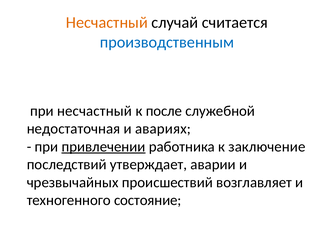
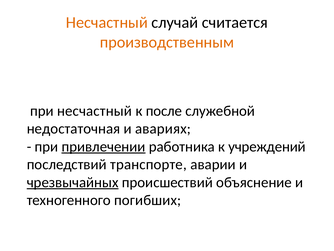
производственным colour: blue -> orange (167, 42)
заключение: заключение -> учреждений (267, 146)
утверждает: утверждает -> транспорте (148, 164)
чрезвычайных underline: none -> present (73, 182)
возглавляет: возглавляет -> объяснение (254, 182)
состояние: состояние -> погибших (148, 200)
